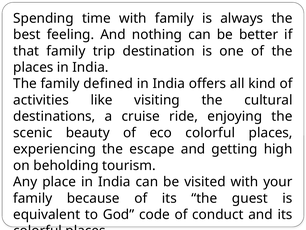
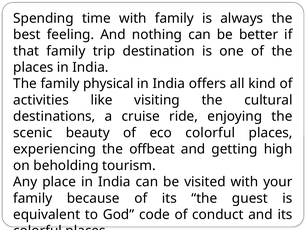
defined: defined -> physical (108, 84)
escape: escape -> offbeat (152, 149)
